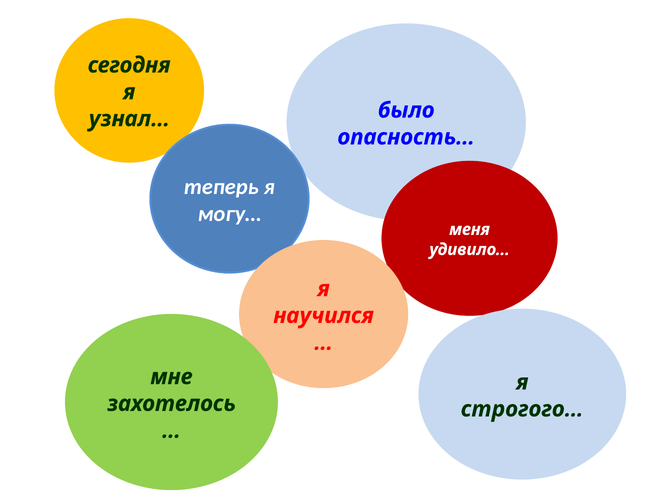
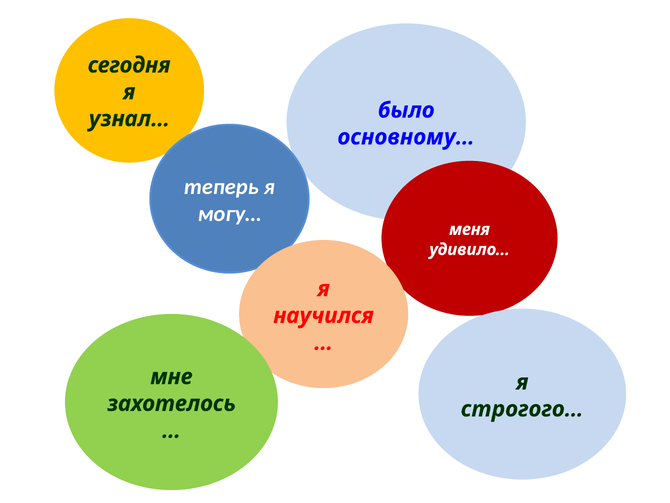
опасность…: опасность… -> основному… (406, 137)
